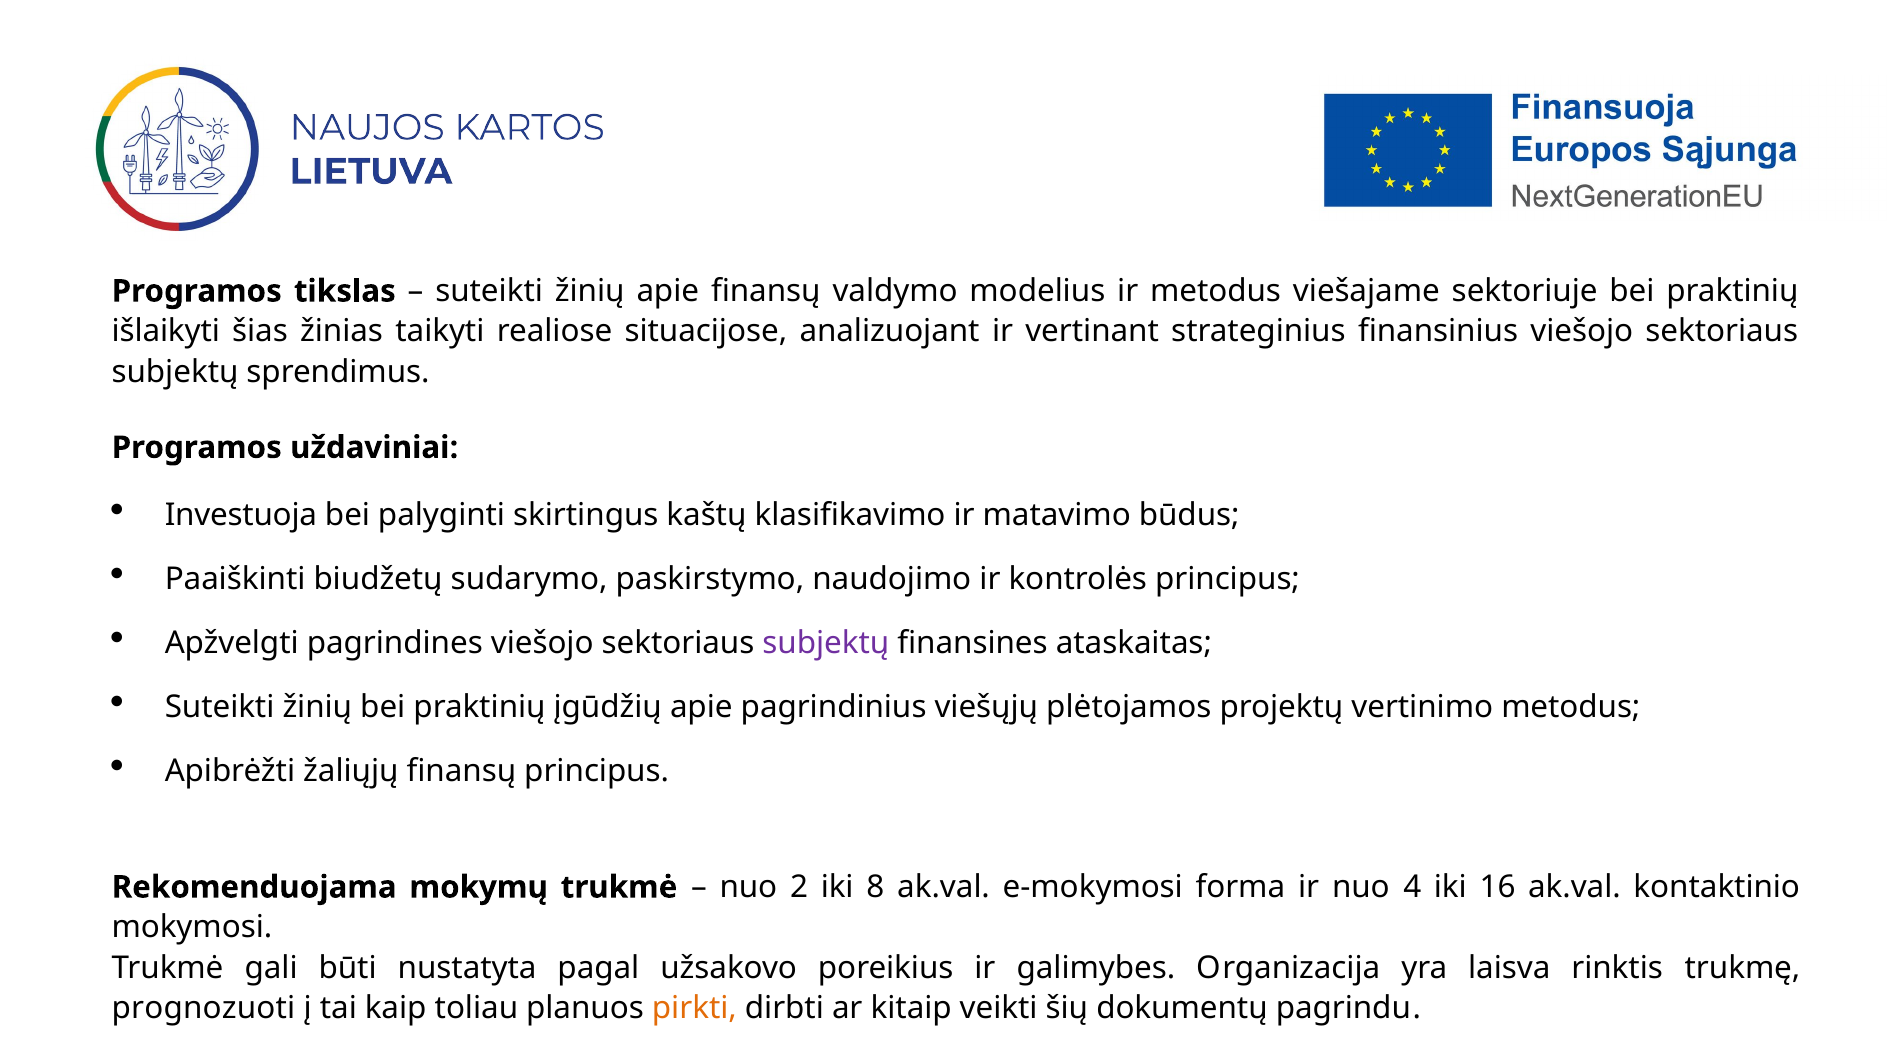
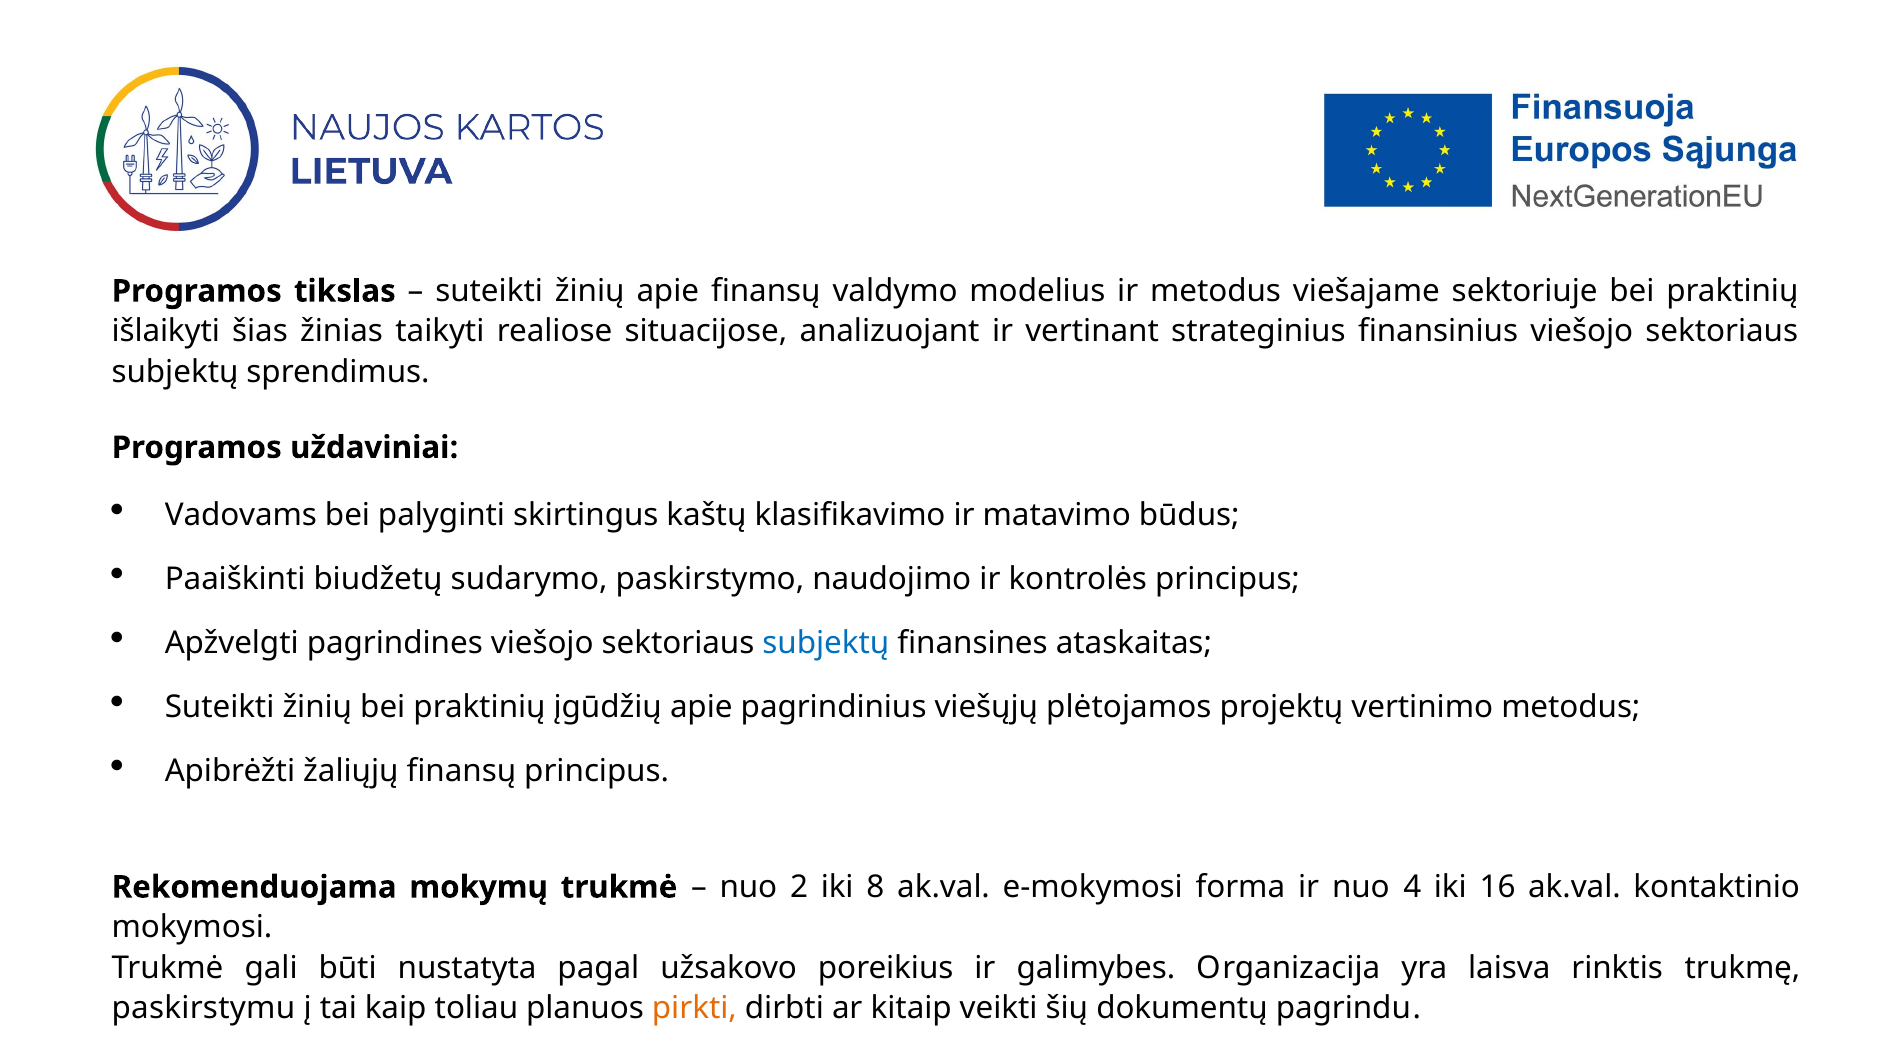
Investuoja: Investuoja -> Vadovams (241, 516)
subjektų colour: purple -> blue (826, 644)
prognozuoti: prognozuoti -> paskirstymu (203, 1009)
